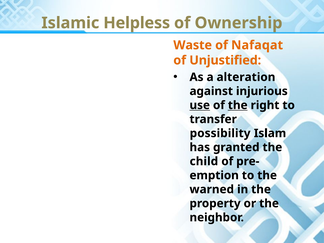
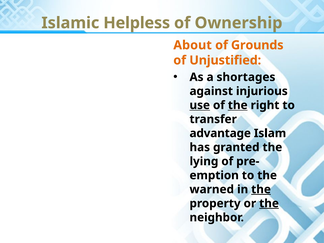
Waste: Waste -> About (193, 45)
Nafaqat: Nafaqat -> Grounds (257, 45)
alteration: alteration -> shortages (246, 77)
possibility: possibility -> advantage (220, 133)
child: child -> lying (204, 161)
the underline: none -> present (261, 189)
the underline: none -> present (269, 203)
